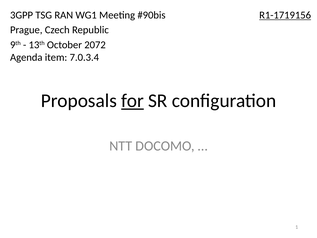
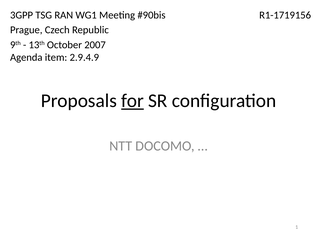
R1-1719156 underline: present -> none (285, 15)
2072: 2072 -> 2007 (95, 45)
7.0.3.4: 7.0.3.4 -> 2.9.4.9 (84, 57)
